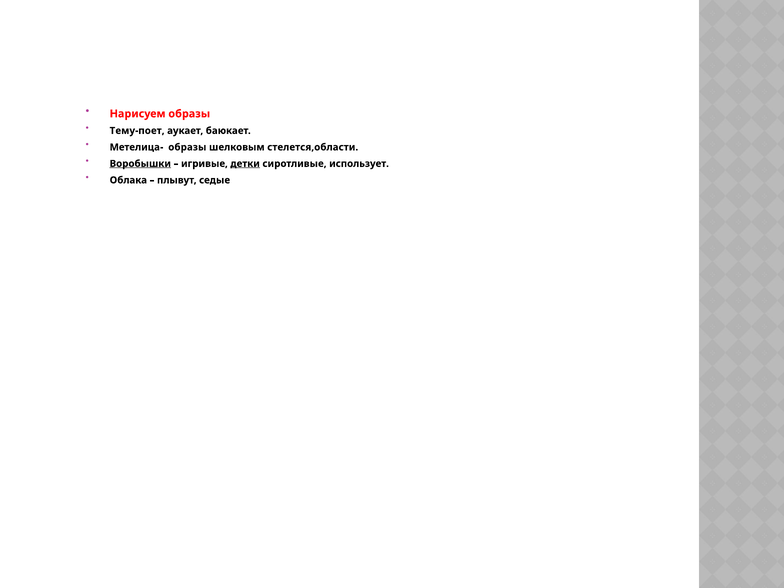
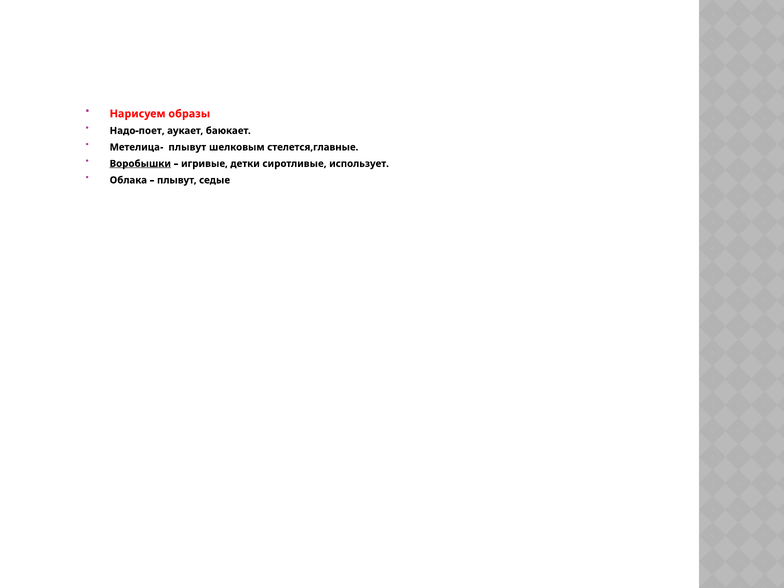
Тему-поет: Тему-поет -> Надо-поет (137, 131)
Метелица- образы: образы -> плывут (187, 147)
стелется,области: стелется,области -> стелется,главные (313, 147)
детки underline: present -> none (245, 164)
